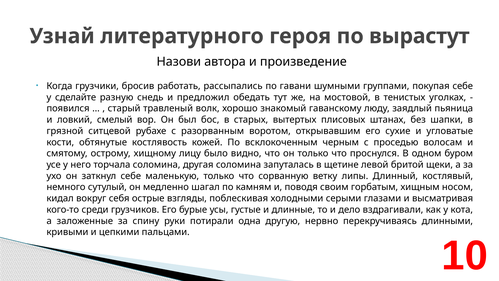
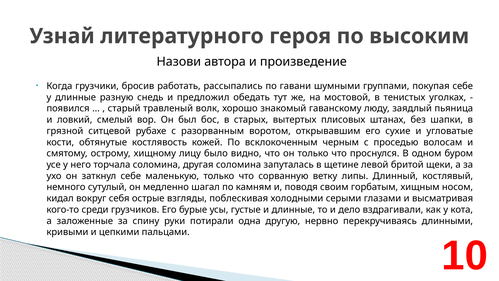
вырастут: вырастут -> высоким (419, 36)
у сделайте: сделайте -> длинные (76, 97)
